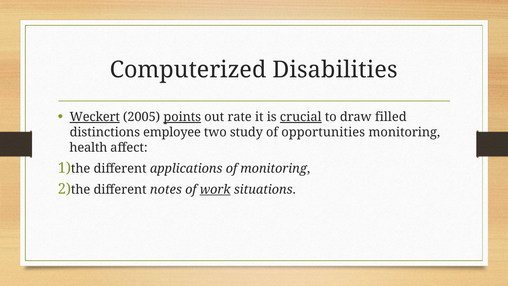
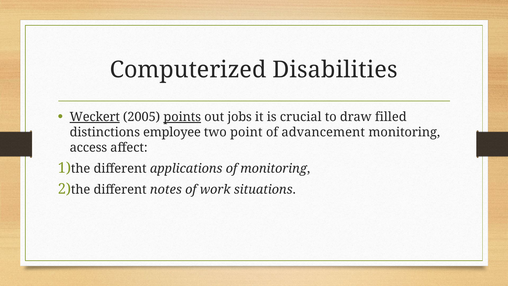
rate: rate -> jobs (240, 117)
crucial underline: present -> none (301, 117)
study: study -> point (246, 132)
opportunities: opportunities -> advancement (323, 132)
health: health -> access (88, 147)
work underline: present -> none (215, 189)
